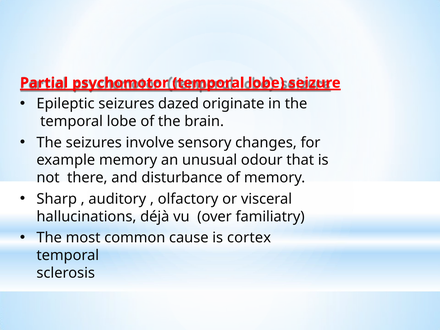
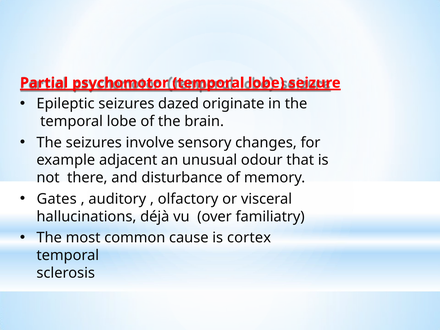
example memory: memory -> adjacent (128, 160)
Sharp: Sharp -> Gates (57, 199)
